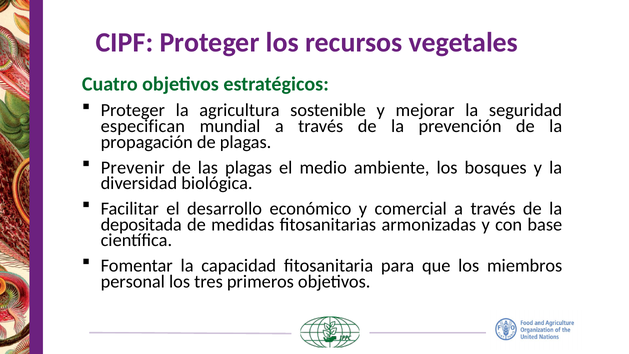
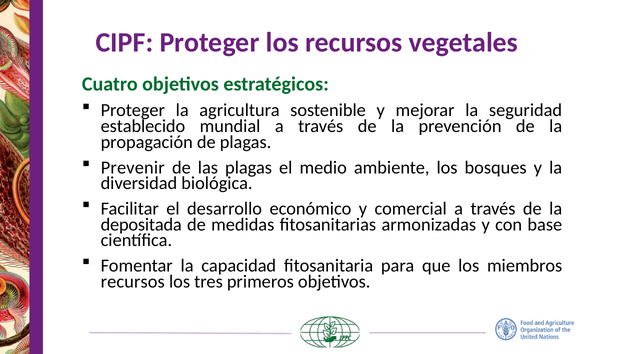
especifican: especifican -> establecido (143, 126)
personal: personal -> recursos (133, 281)
